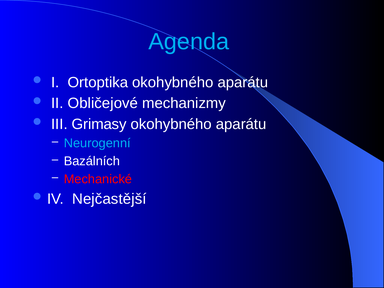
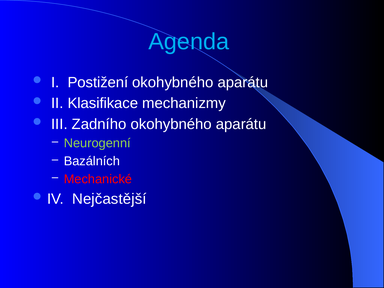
Ortoptika: Ortoptika -> Postižení (98, 82)
Obličejové: Obličejové -> Klasifikace (103, 103)
Grimasy: Grimasy -> Zadního (99, 124)
Neurogenní colour: light blue -> light green (97, 143)
